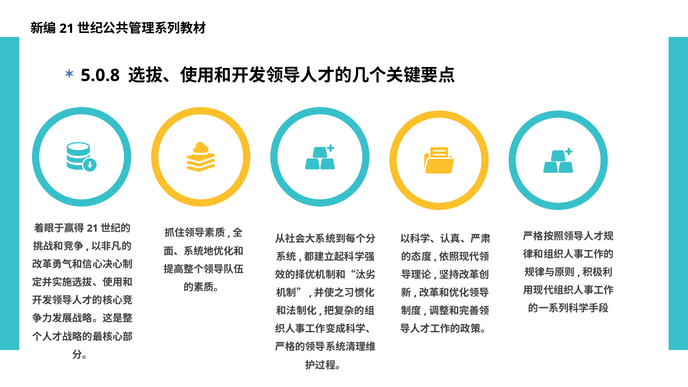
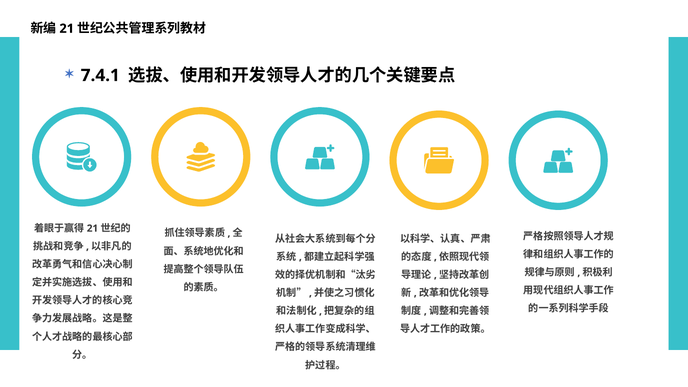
5.0.8: 5.0.8 -> 7.4.1 (100, 75)
